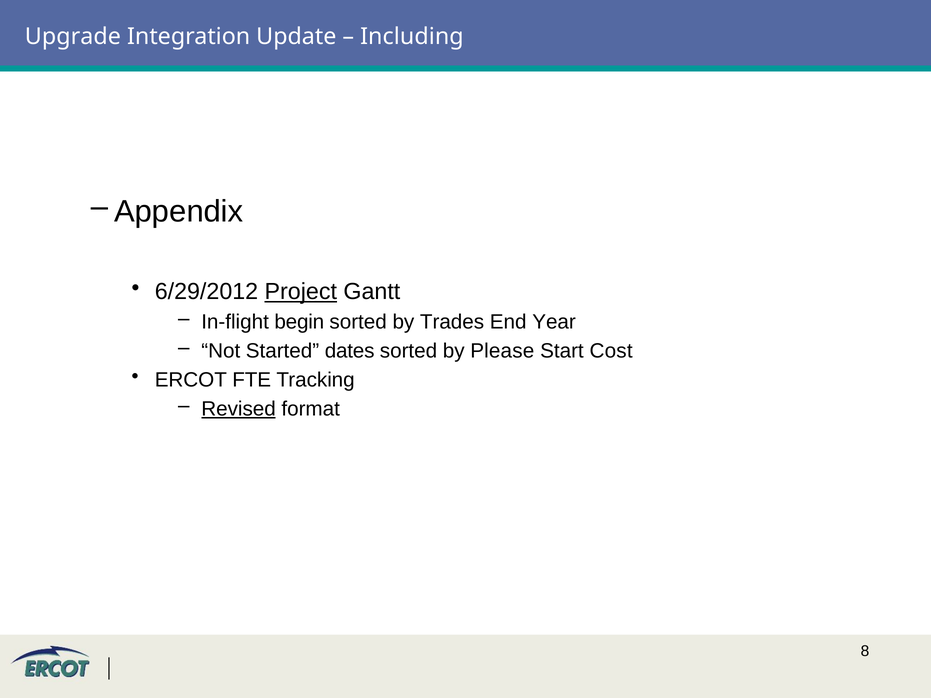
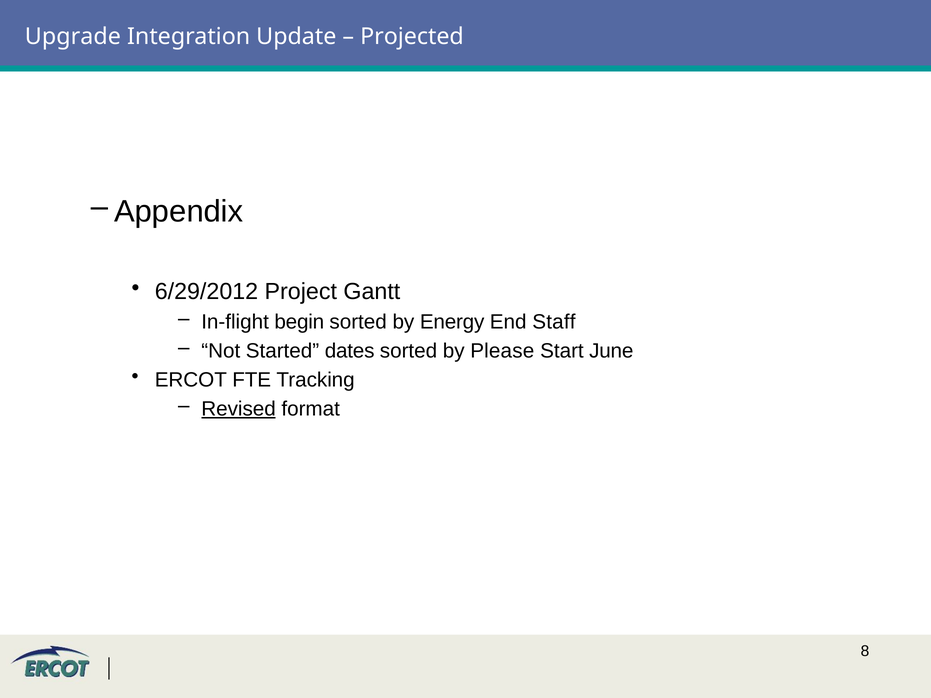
Including: Including -> Projected (412, 37)
Project underline: present -> none (301, 292)
Trades: Trades -> Energy (452, 322)
Year: Year -> Staff (554, 322)
Cost: Cost -> June (611, 351)
